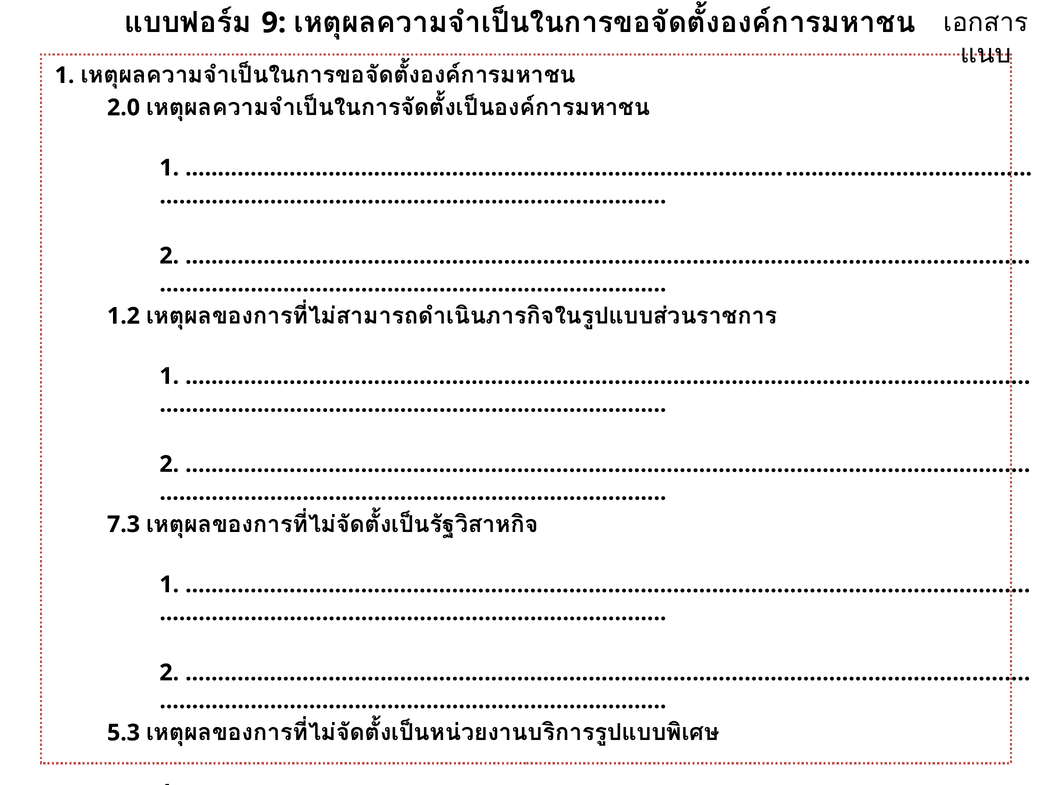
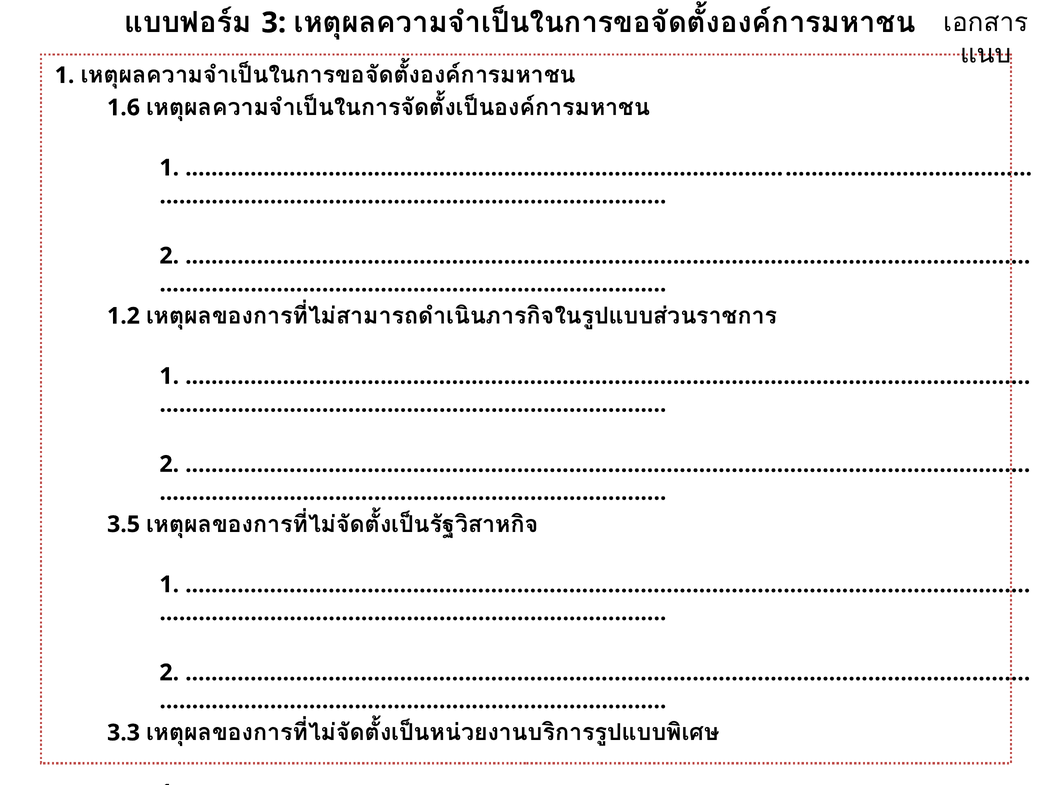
9: 9 -> 3 (274, 23)
2.0: 2.0 -> 1.6 (124, 108)
7.3: 7.3 -> 3.5 (124, 525)
5.3: 5.3 -> 3.3 (124, 733)
